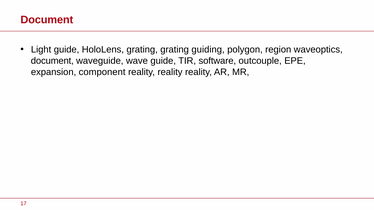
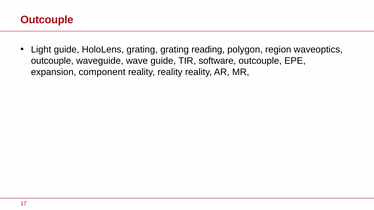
Document: Document -> Outcouple (47, 20)
guiding: guiding -> reading (208, 50)
document: document -> outcouple (52, 61)
